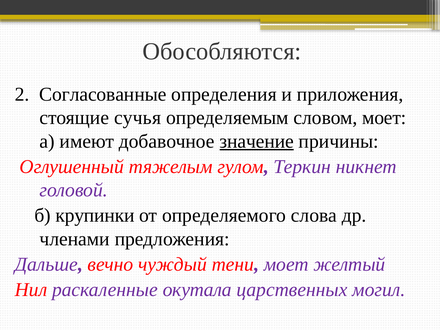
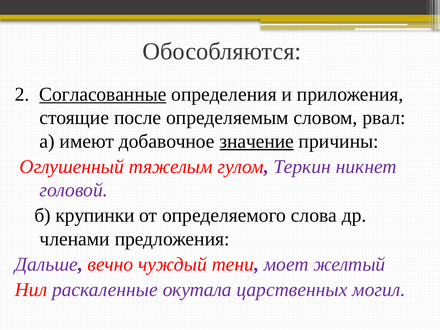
Согласованные underline: none -> present (103, 94)
сучья: сучья -> после (138, 118)
словом моет: моет -> рвал (384, 118)
